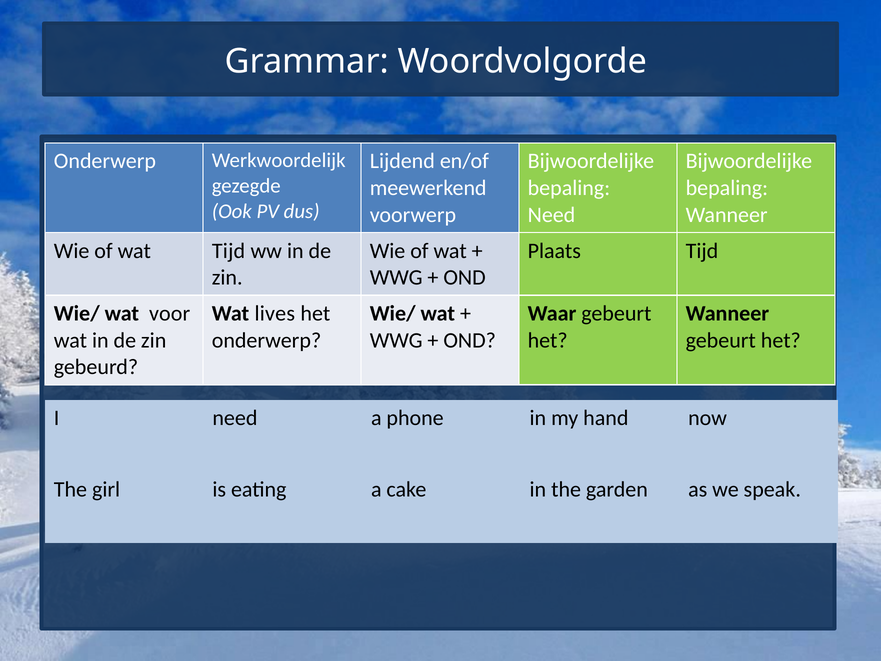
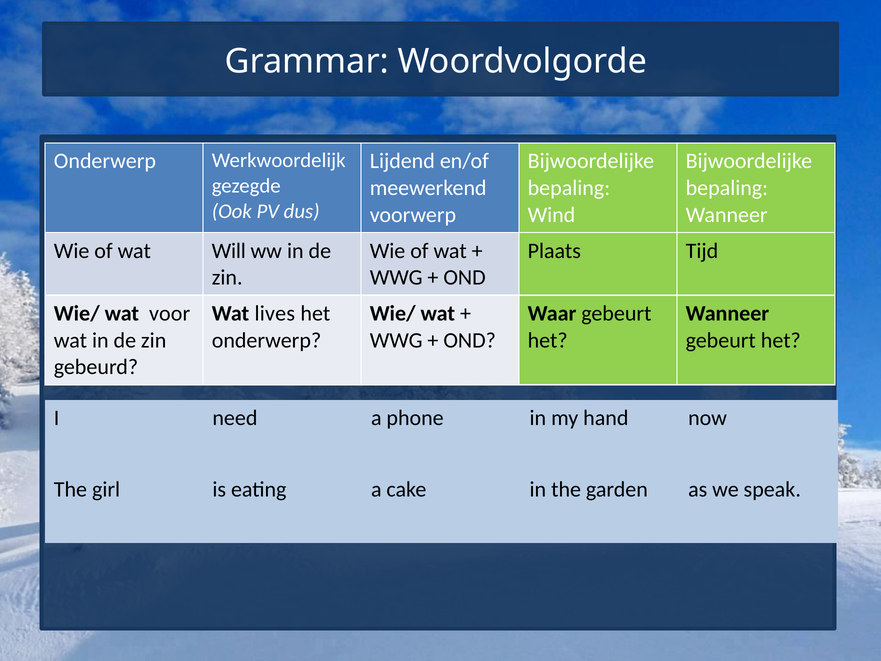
Need: Need -> Wind (551, 215)
wat Tijd: Tijd -> Will (229, 251)
